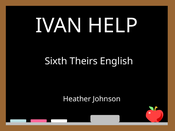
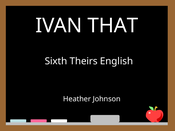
HELP: HELP -> THAT (113, 26)
